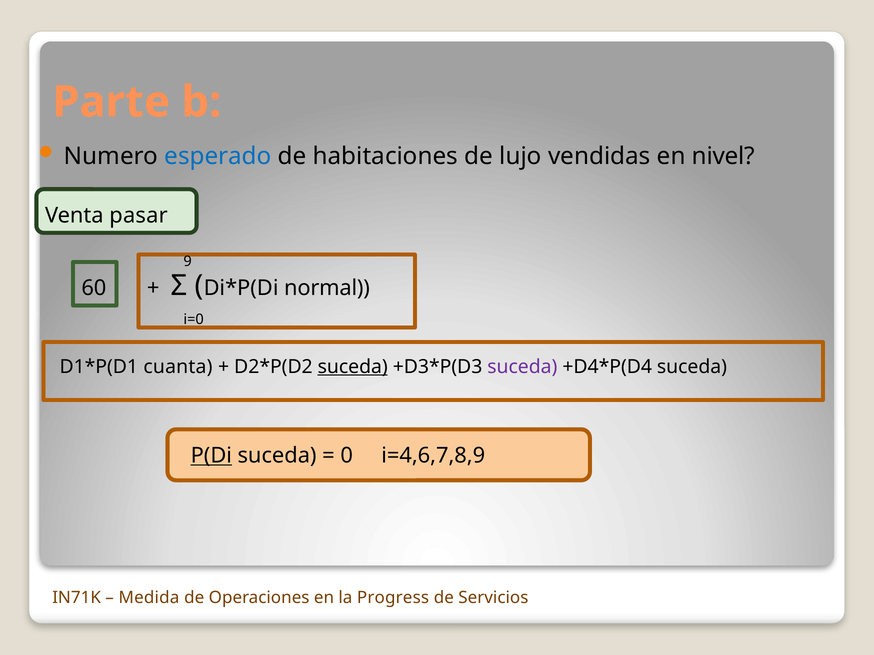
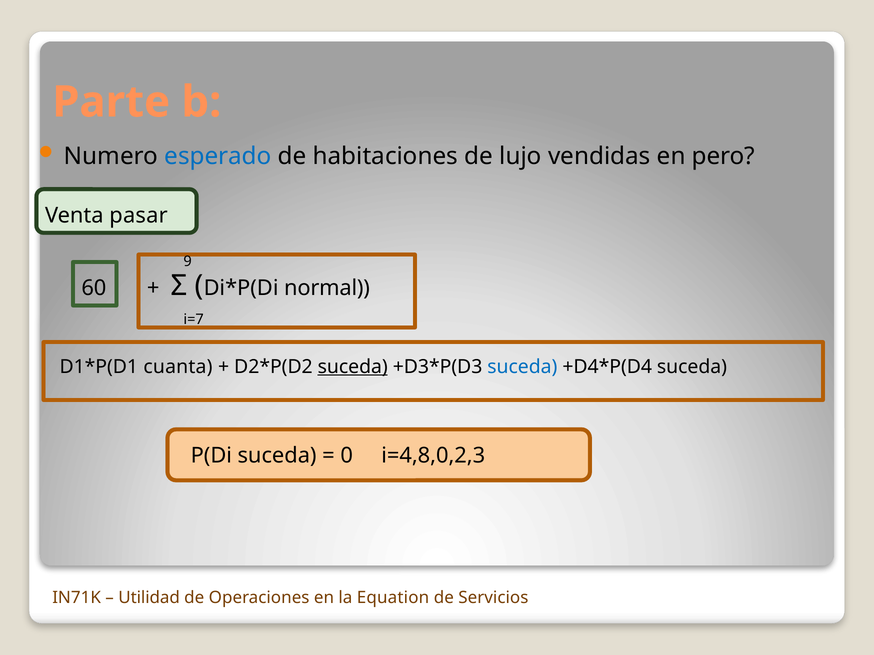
nivel: nivel -> pero (723, 156)
i=0: i=0 -> i=7 (194, 320)
suceda colour: purple -> blue (522, 367)
P(Di underline: present -> none (211, 456)
i=4,6,7,8,9: i=4,6,7,8,9 -> i=4,8,0,2,3 (433, 456)
Medida: Medida -> Utilidad (149, 598)
Progress: Progress -> Equation (393, 598)
